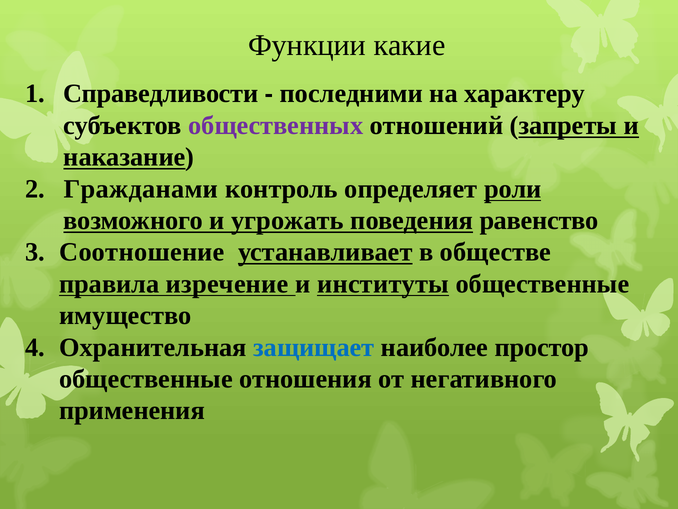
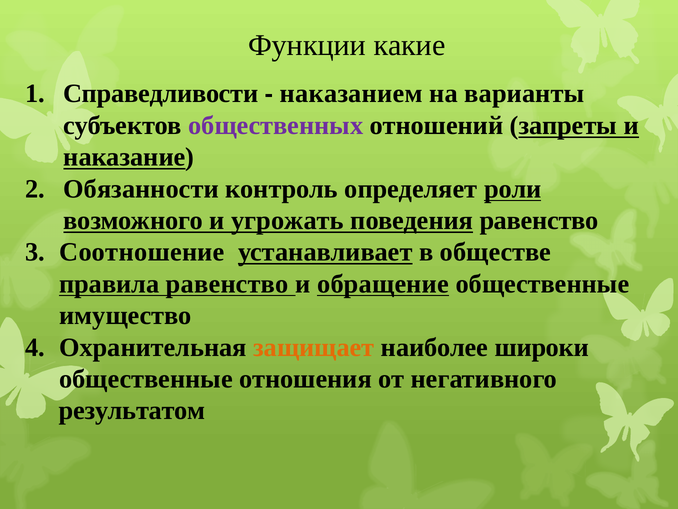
последними: последними -> наказанием (351, 94)
характеру: характеру -> варианты (524, 94)
Гражданами: Гражданами -> Обязанности (141, 189)
правила изречение: изречение -> равенство (227, 284)
институты: институты -> обращение (383, 284)
защищает colour: blue -> orange (314, 347)
простор: простор -> широки (542, 347)
применения: применения -> результатом (132, 410)
